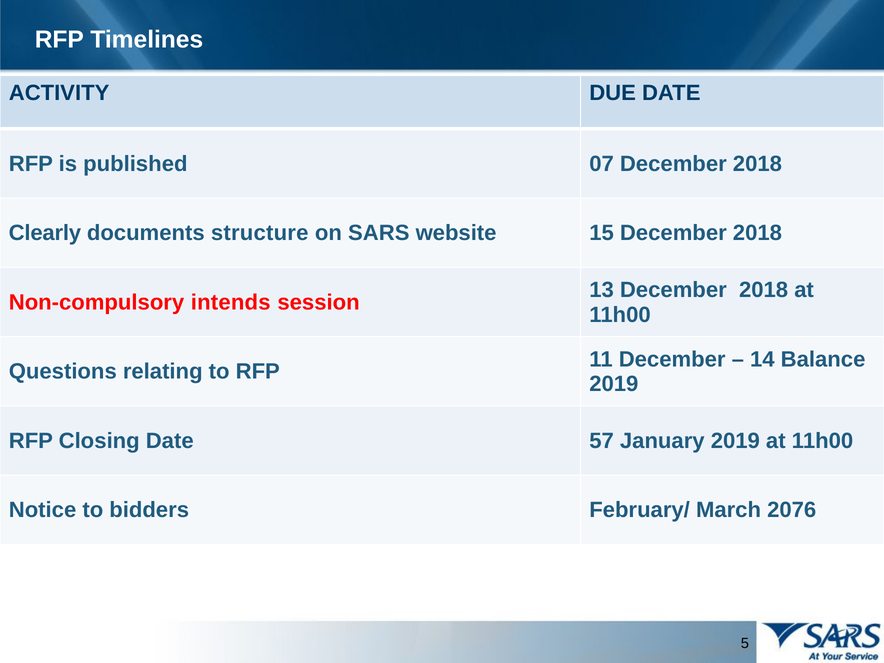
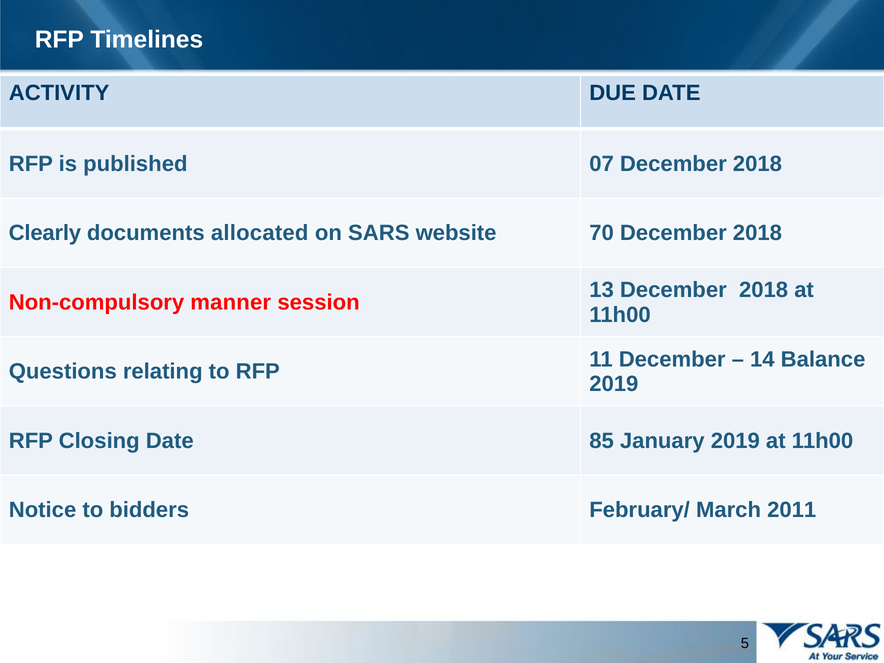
structure: structure -> allocated (260, 233)
15: 15 -> 70 (602, 233)
intends: intends -> manner (231, 302)
57: 57 -> 85 (602, 441)
2076: 2076 -> 2011 (792, 510)
